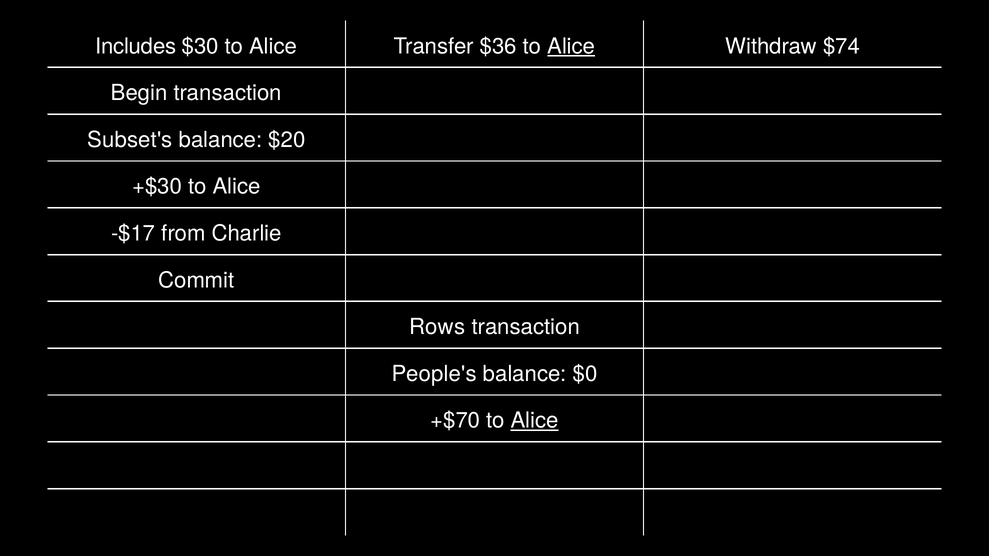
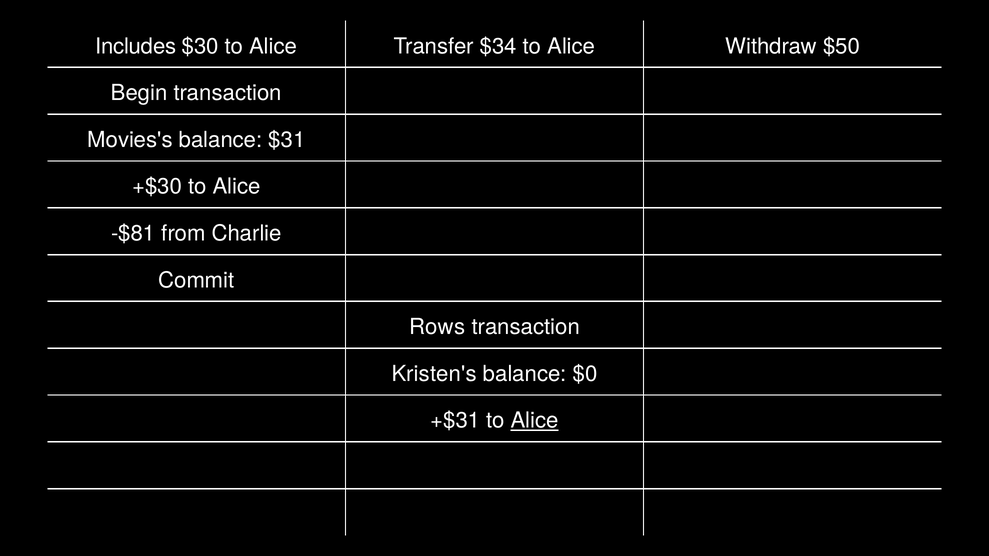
$36: $36 -> $34 (498, 46)
Alice underline: present -> none (571, 46)
$74: $74 -> $50 (841, 46)
Subset's: Subset's -> Movies's (130, 140)
$20: $20 -> $31 (287, 140)
-$17: -$17 -> -$81 (133, 234)
People's: People's -> Kristen's (434, 374)
+$70: +$70 -> +$31 (455, 421)
